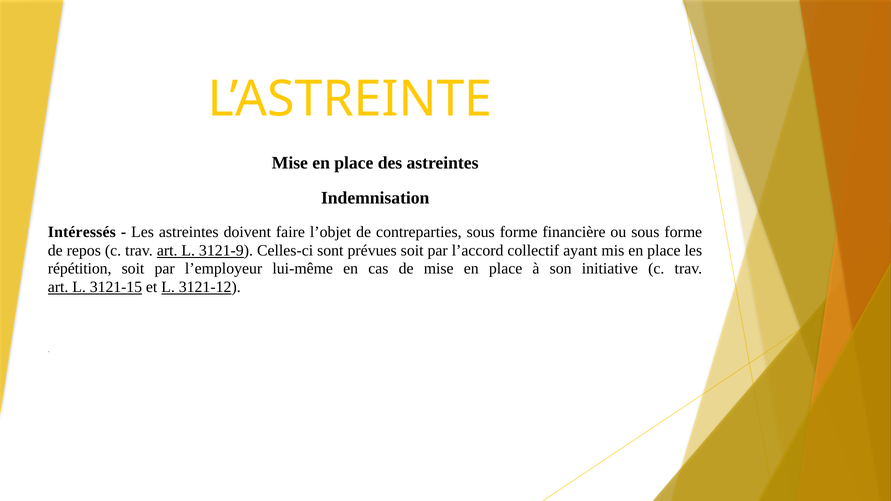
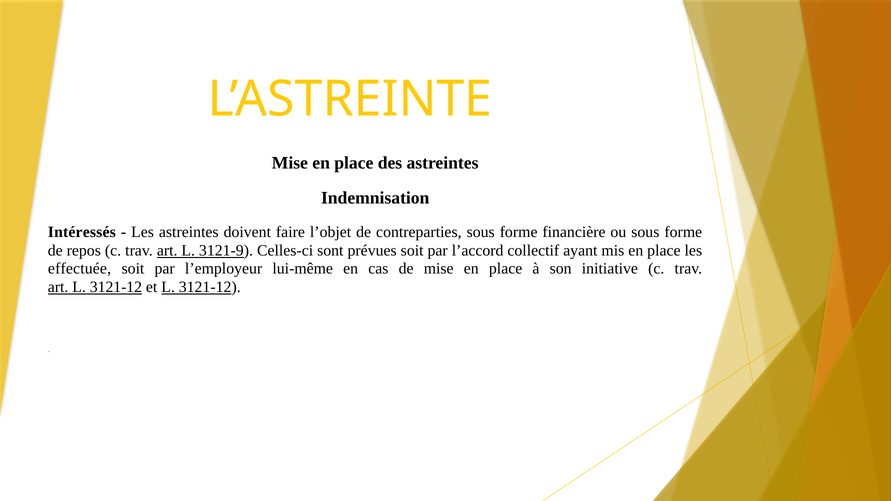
répétition: répétition -> effectuée (80, 269)
art L 3121-15: 3121-15 -> 3121-12 (116, 287)
